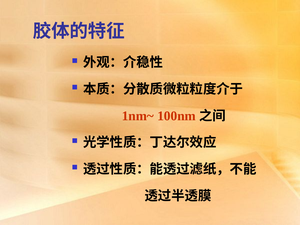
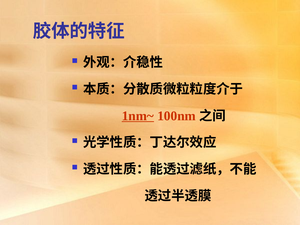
1nm~ underline: none -> present (138, 116)
